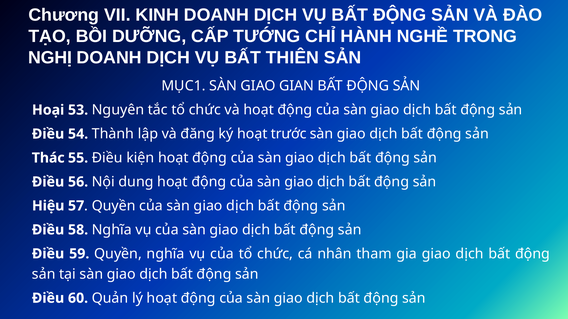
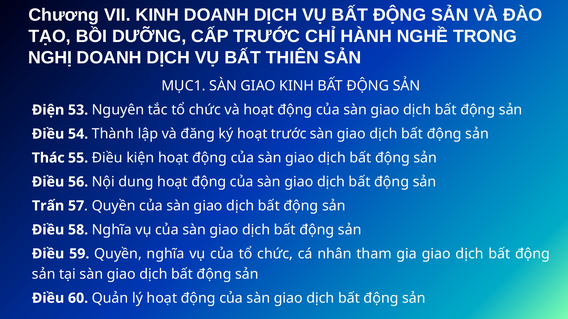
CẤP TƯỚNG: TƯỚNG -> TRƯỚC (267, 36)
GIAO GIAN: GIAN -> KINH (297, 86)
Hoại: Hoại -> Điện (48, 110)
Hiệu: Hiệu -> Trấn (48, 206)
